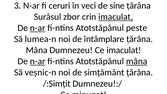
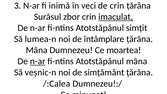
ceruri: ceruri -> inimă (59, 6)
de sine: sine -> crin (117, 6)
n-ar underline: present -> none (38, 28)
peste: peste -> simțit (137, 28)
Ce imaculat: imaculat -> moartea (124, 50)
mâna underline: present -> none (137, 61)
/:Simțit: /:Simțit -> /:Calea (57, 84)
